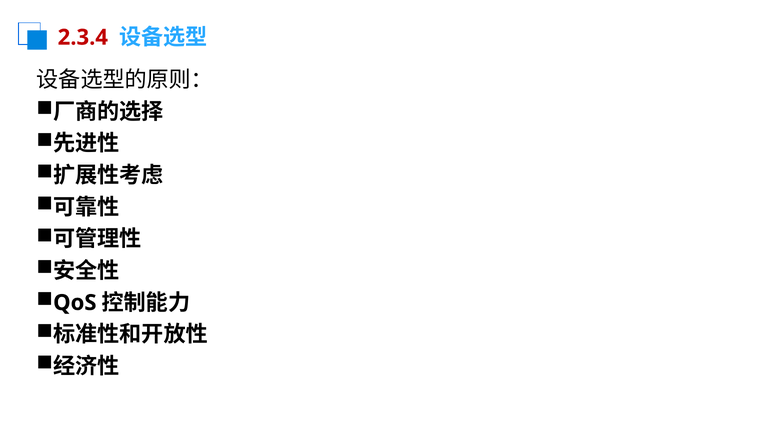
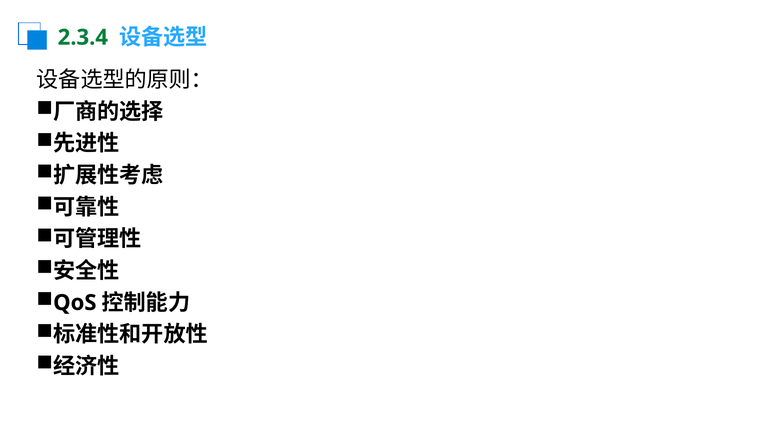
2.3.4 colour: red -> green (83, 37)
